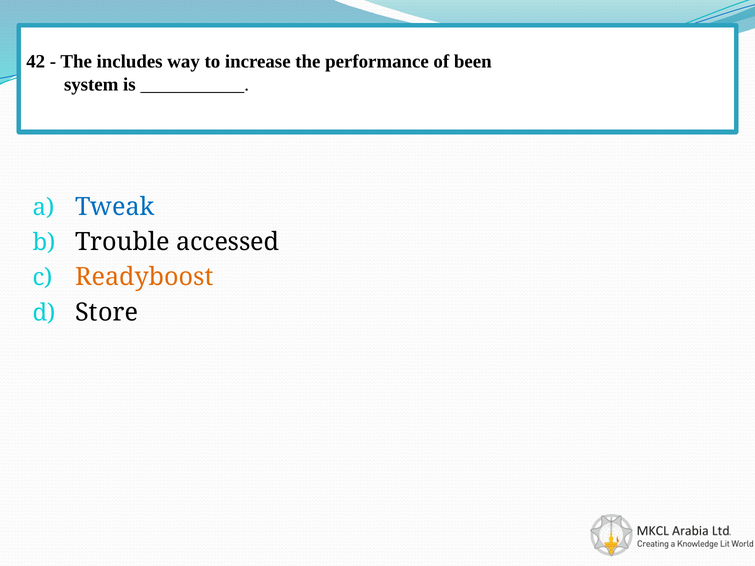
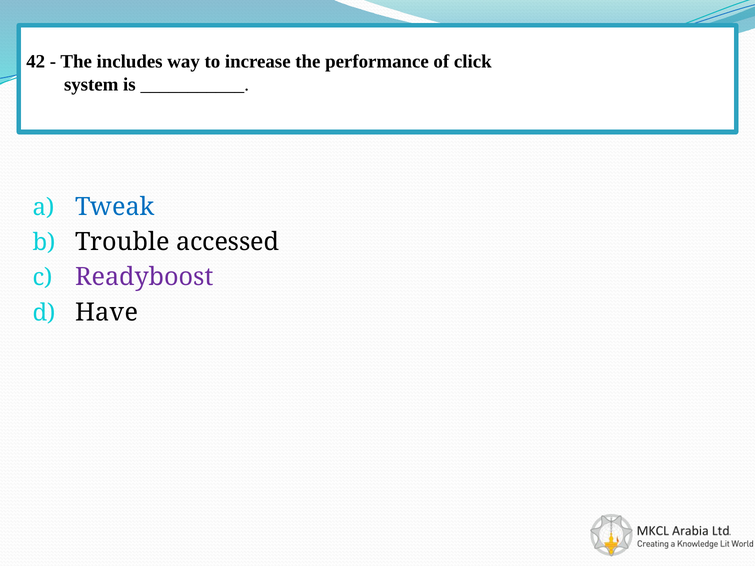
been: been -> click (473, 62)
Readyboost colour: orange -> purple (144, 277)
Store: Store -> Have (107, 312)
